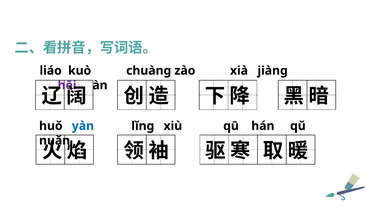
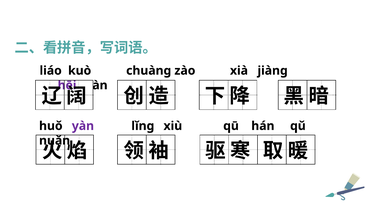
yàn colour: blue -> purple (83, 126)
